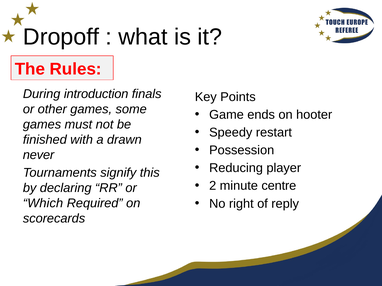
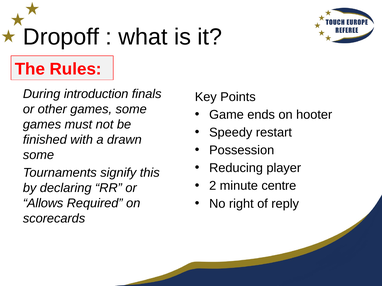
never: never -> some (38, 155)
Which: Which -> Allows (43, 203)
